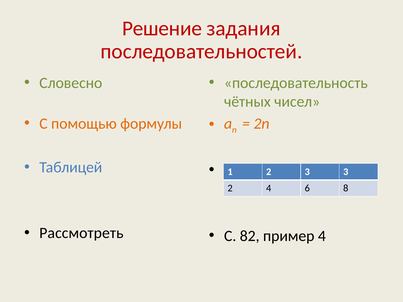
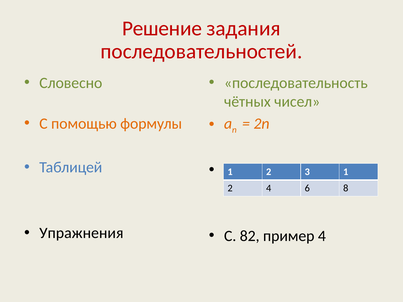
3 3: 3 -> 1 (346, 172)
Рассмотреть: Рассмотреть -> Упражнения (81, 233)
